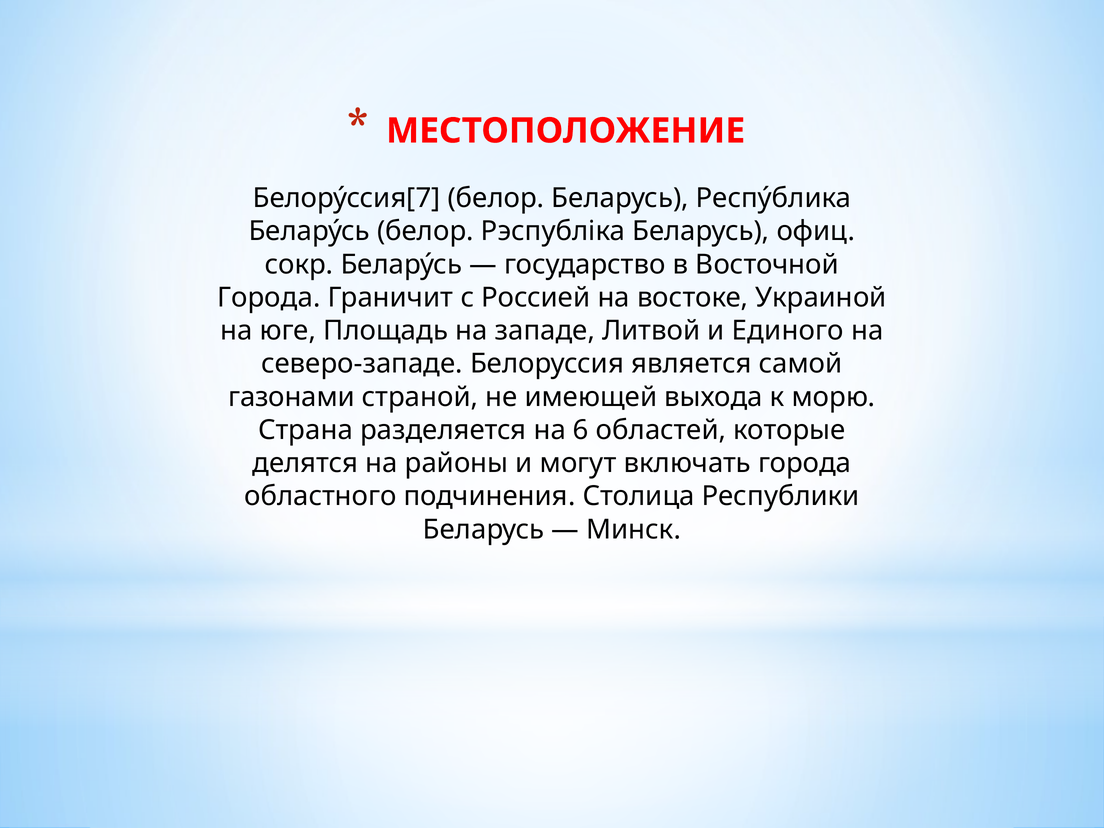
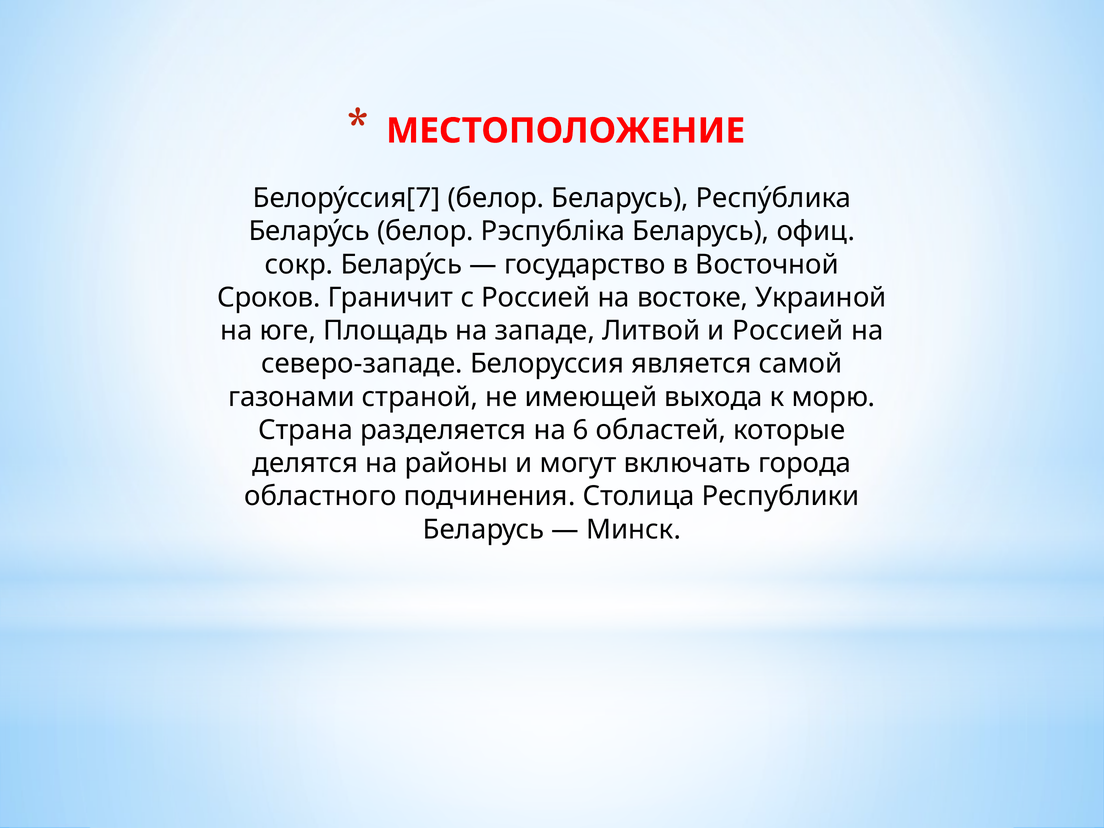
Города: Города -> Сроков (269, 298)
и Единого: Единого -> Россией (788, 331)
